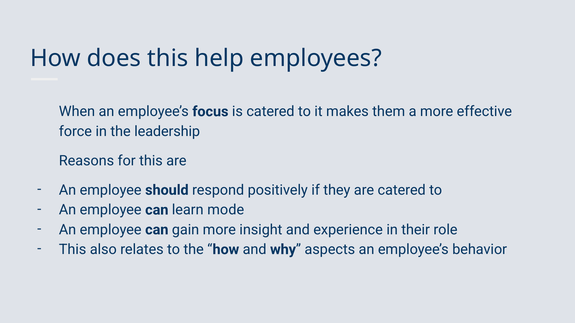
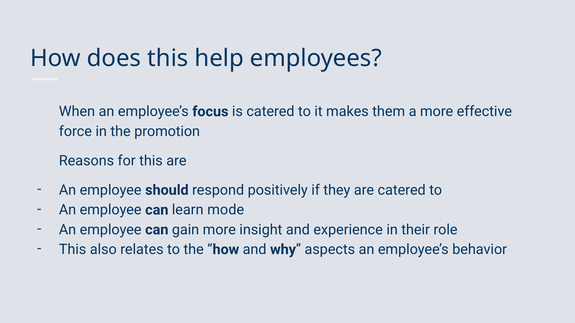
leadership: leadership -> promotion (167, 131)
